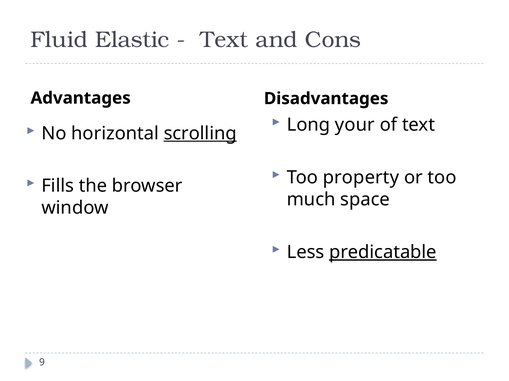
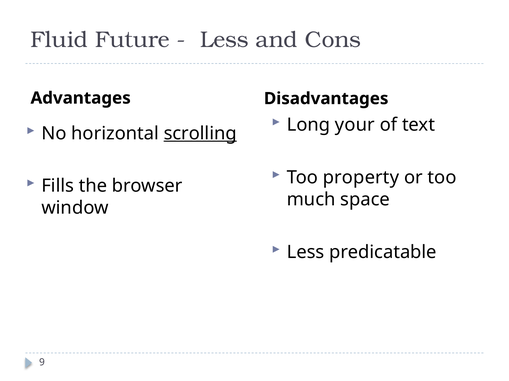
Elastic: Elastic -> Future (132, 40)
Text: Text -> Less (224, 40)
predicatable underline: present -> none (383, 253)
